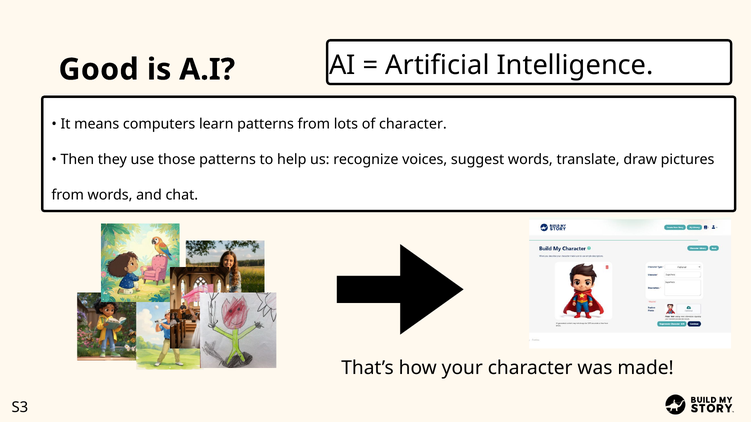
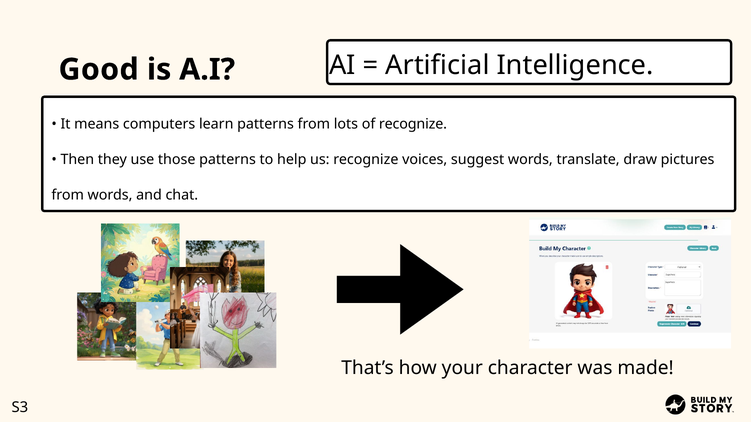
of character: character -> recognize (413, 124)
